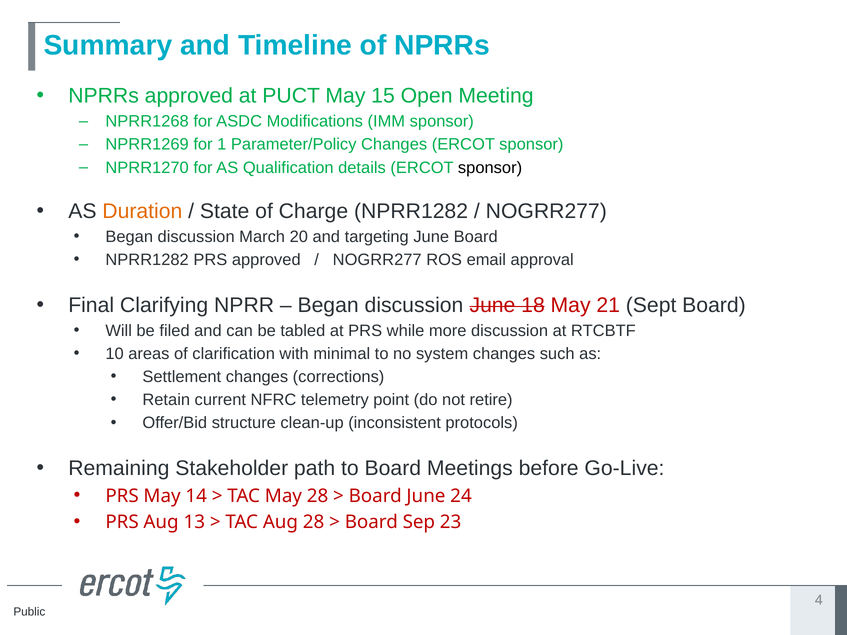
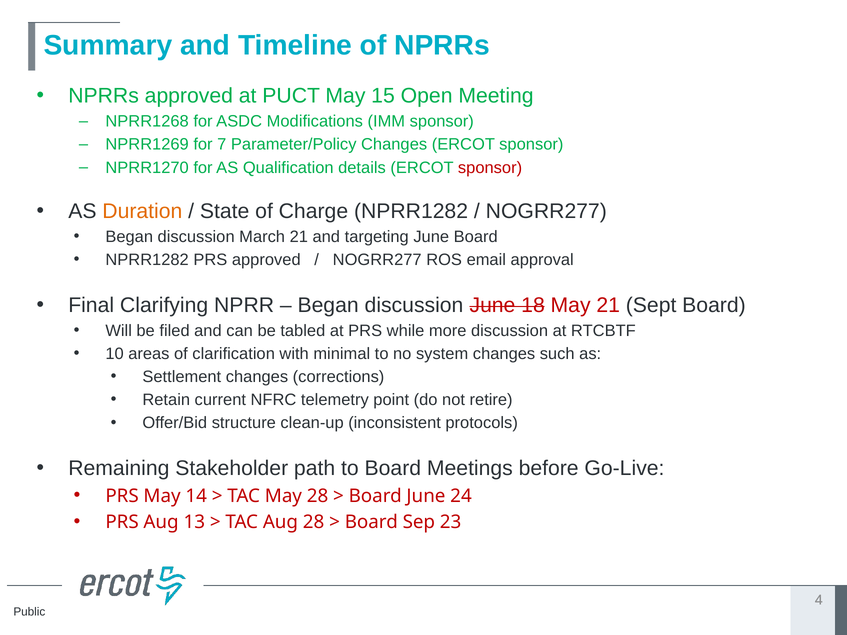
1: 1 -> 7 (222, 145)
sponsor colour: black -> red (490, 168)
March 20: 20 -> 21 (299, 237)
